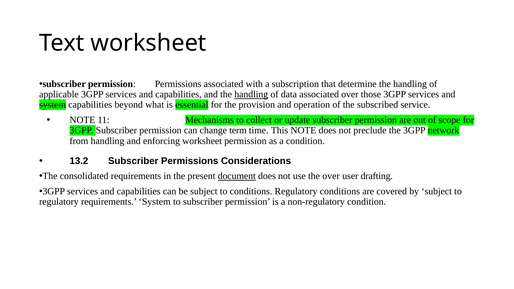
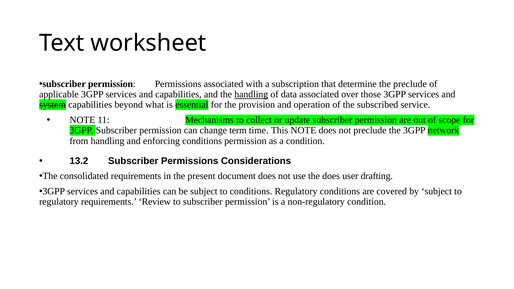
determine the handling: handling -> preclude (410, 84)
enforcing worksheet: worksheet -> conditions (202, 141)
document underline: present -> none (237, 176)
the over: over -> does (331, 176)
requirements System: System -> Review (155, 202)
